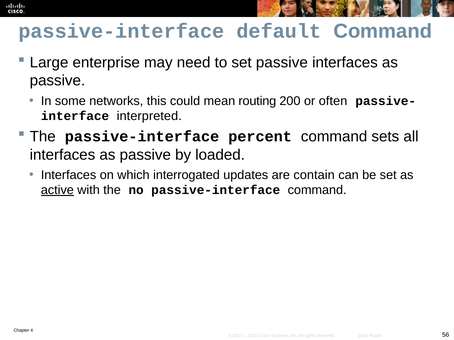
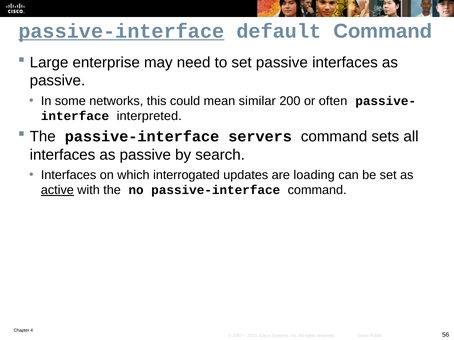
passive-interface underline: none -> present (121, 31)
routing: routing -> similar (257, 101)
percent: percent -> servers (260, 137)
loaded: loaded -> search (220, 155)
contain: contain -> loading (314, 175)
